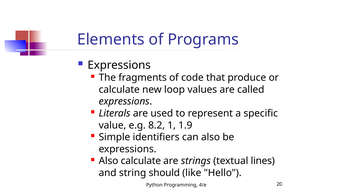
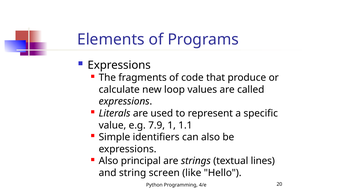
8.2: 8.2 -> 7.9 (157, 125)
1.9: 1.9 -> 1.1 (185, 125)
Also calculate: calculate -> principal (141, 161)
should: should -> screen (164, 173)
